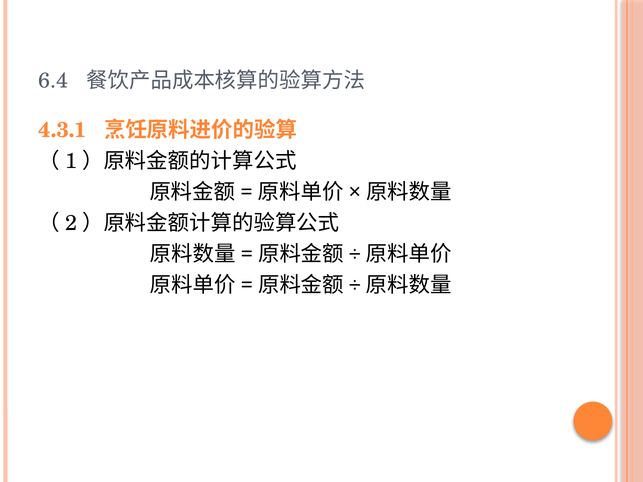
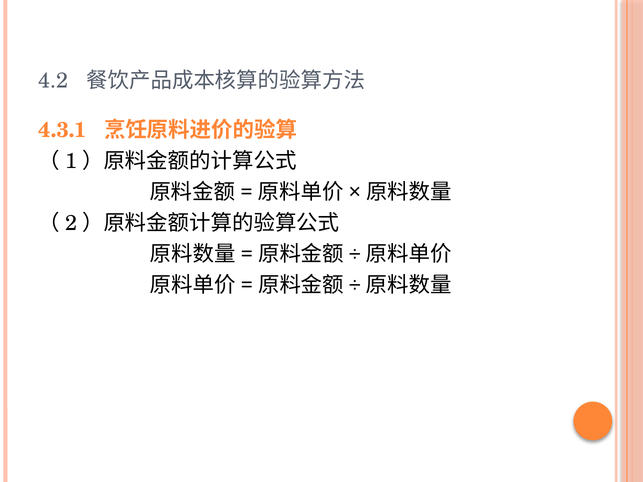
6.4: 6.4 -> 4.2 (53, 81)
